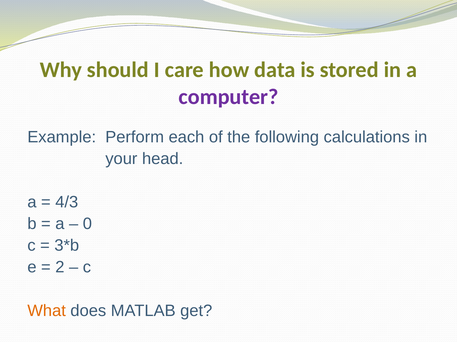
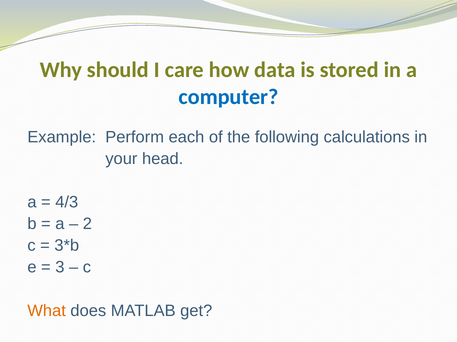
computer colour: purple -> blue (228, 97)
0: 0 -> 2 (87, 224)
2: 2 -> 3 (60, 268)
